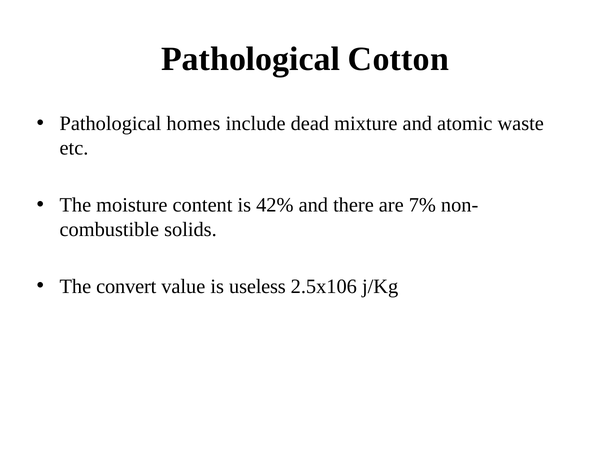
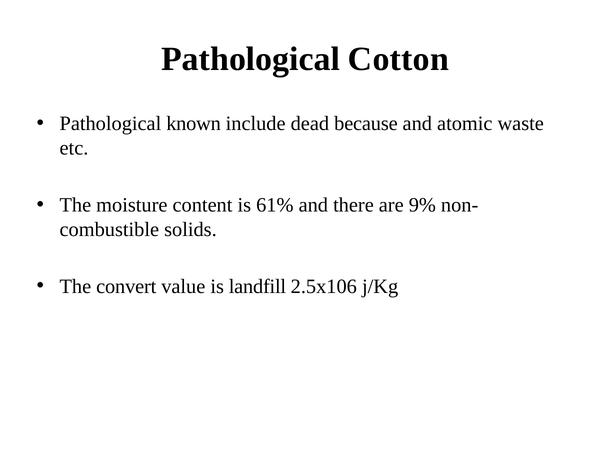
homes: homes -> known (194, 124)
mixture: mixture -> because (366, 124)
42%: 42% -> 61% (275, 205)
7%: 7% -> 9% (422, 205)
useless: useless -> landfill (257, 287)
